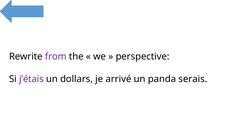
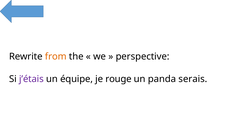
from colour: purple -> orange (56, 57)
dollars: dollars -> équipe (77, 79)
arrivé: arrivé -> rouge (119, 79)
